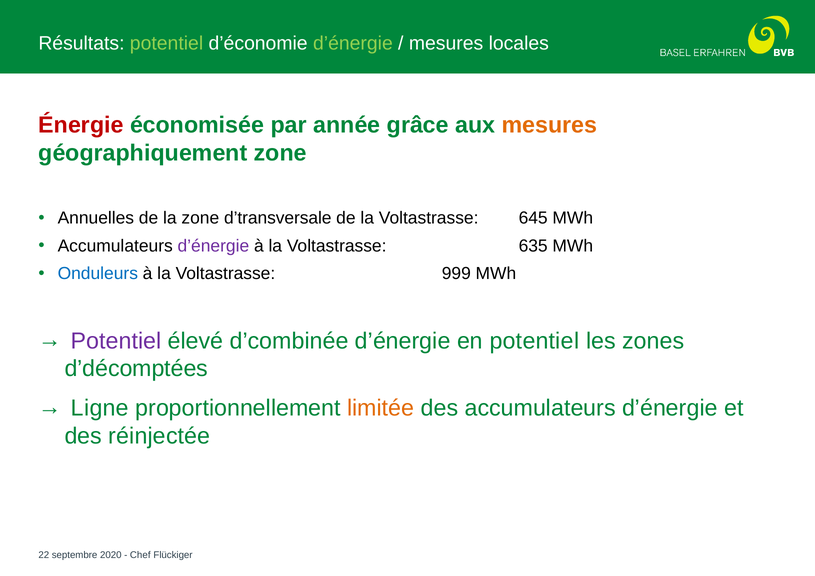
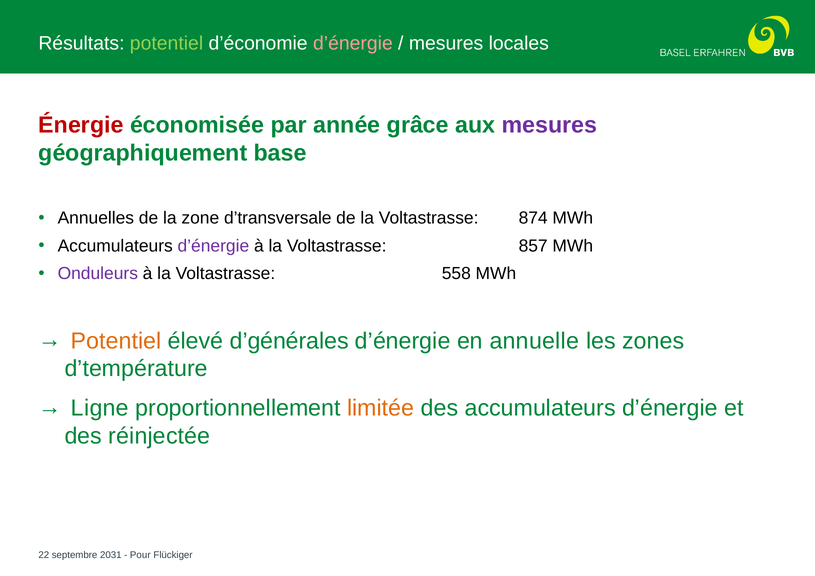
d’énergie colour: light green -> pink (353, 43)
mesures colour: orange -> purple (549, 125)
géographiquement zone: zone -> base (280, 153)
645: 645 -> 874 (533, 218)
635: 635 -> 857 (533, 246)
Onduleurs colour: blue -> purple (98, 274)
999: 999 -> 558 (456, 274)
Potentiel colour: purple -> orange (116, 341)
d’combinée: d’combinée -> d’générales (289, 341)
en potentiel: potentiel -> annuelle (534, 341)
d’décomptées: d’décomptées -> d’température (136, 369)
2020: 2020 -> 2031 (111, 555)
Chef: Chef -> Pour (140, 555)
